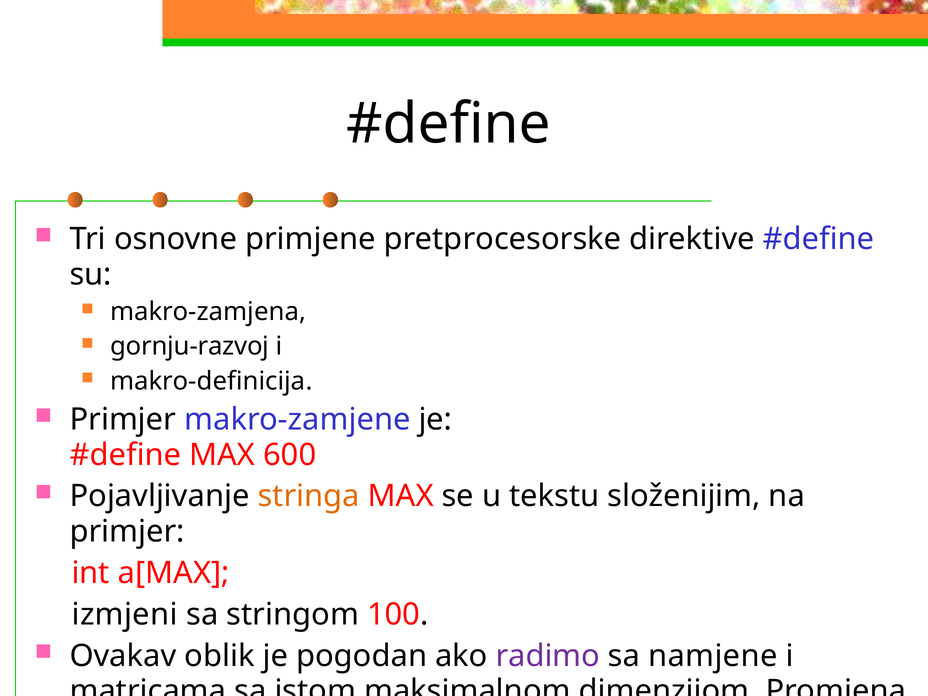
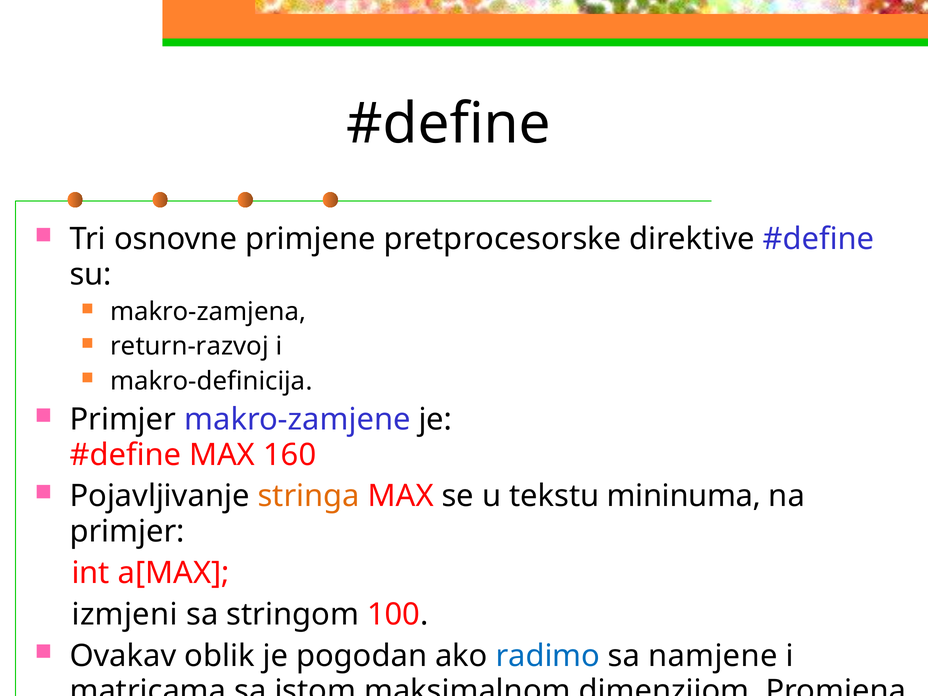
gornju-razvoj: gornju-razvoj -> return-razvoj (190, 346)
600: 600 -> 160 (290, 455)
složenijim: složenijim -> mininuma (684, 496)
radimo colour: purple -> blue (548, 656)
